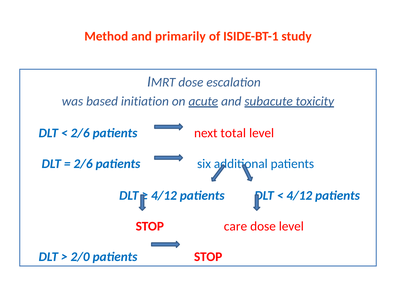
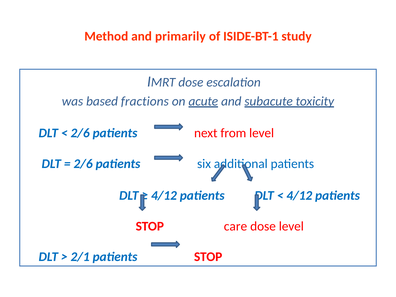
initiation: initiation -> fractions (145, 101)
total: total -> from (233, 133)
2/0: 2/0 -> 2/1 (80, 257)
